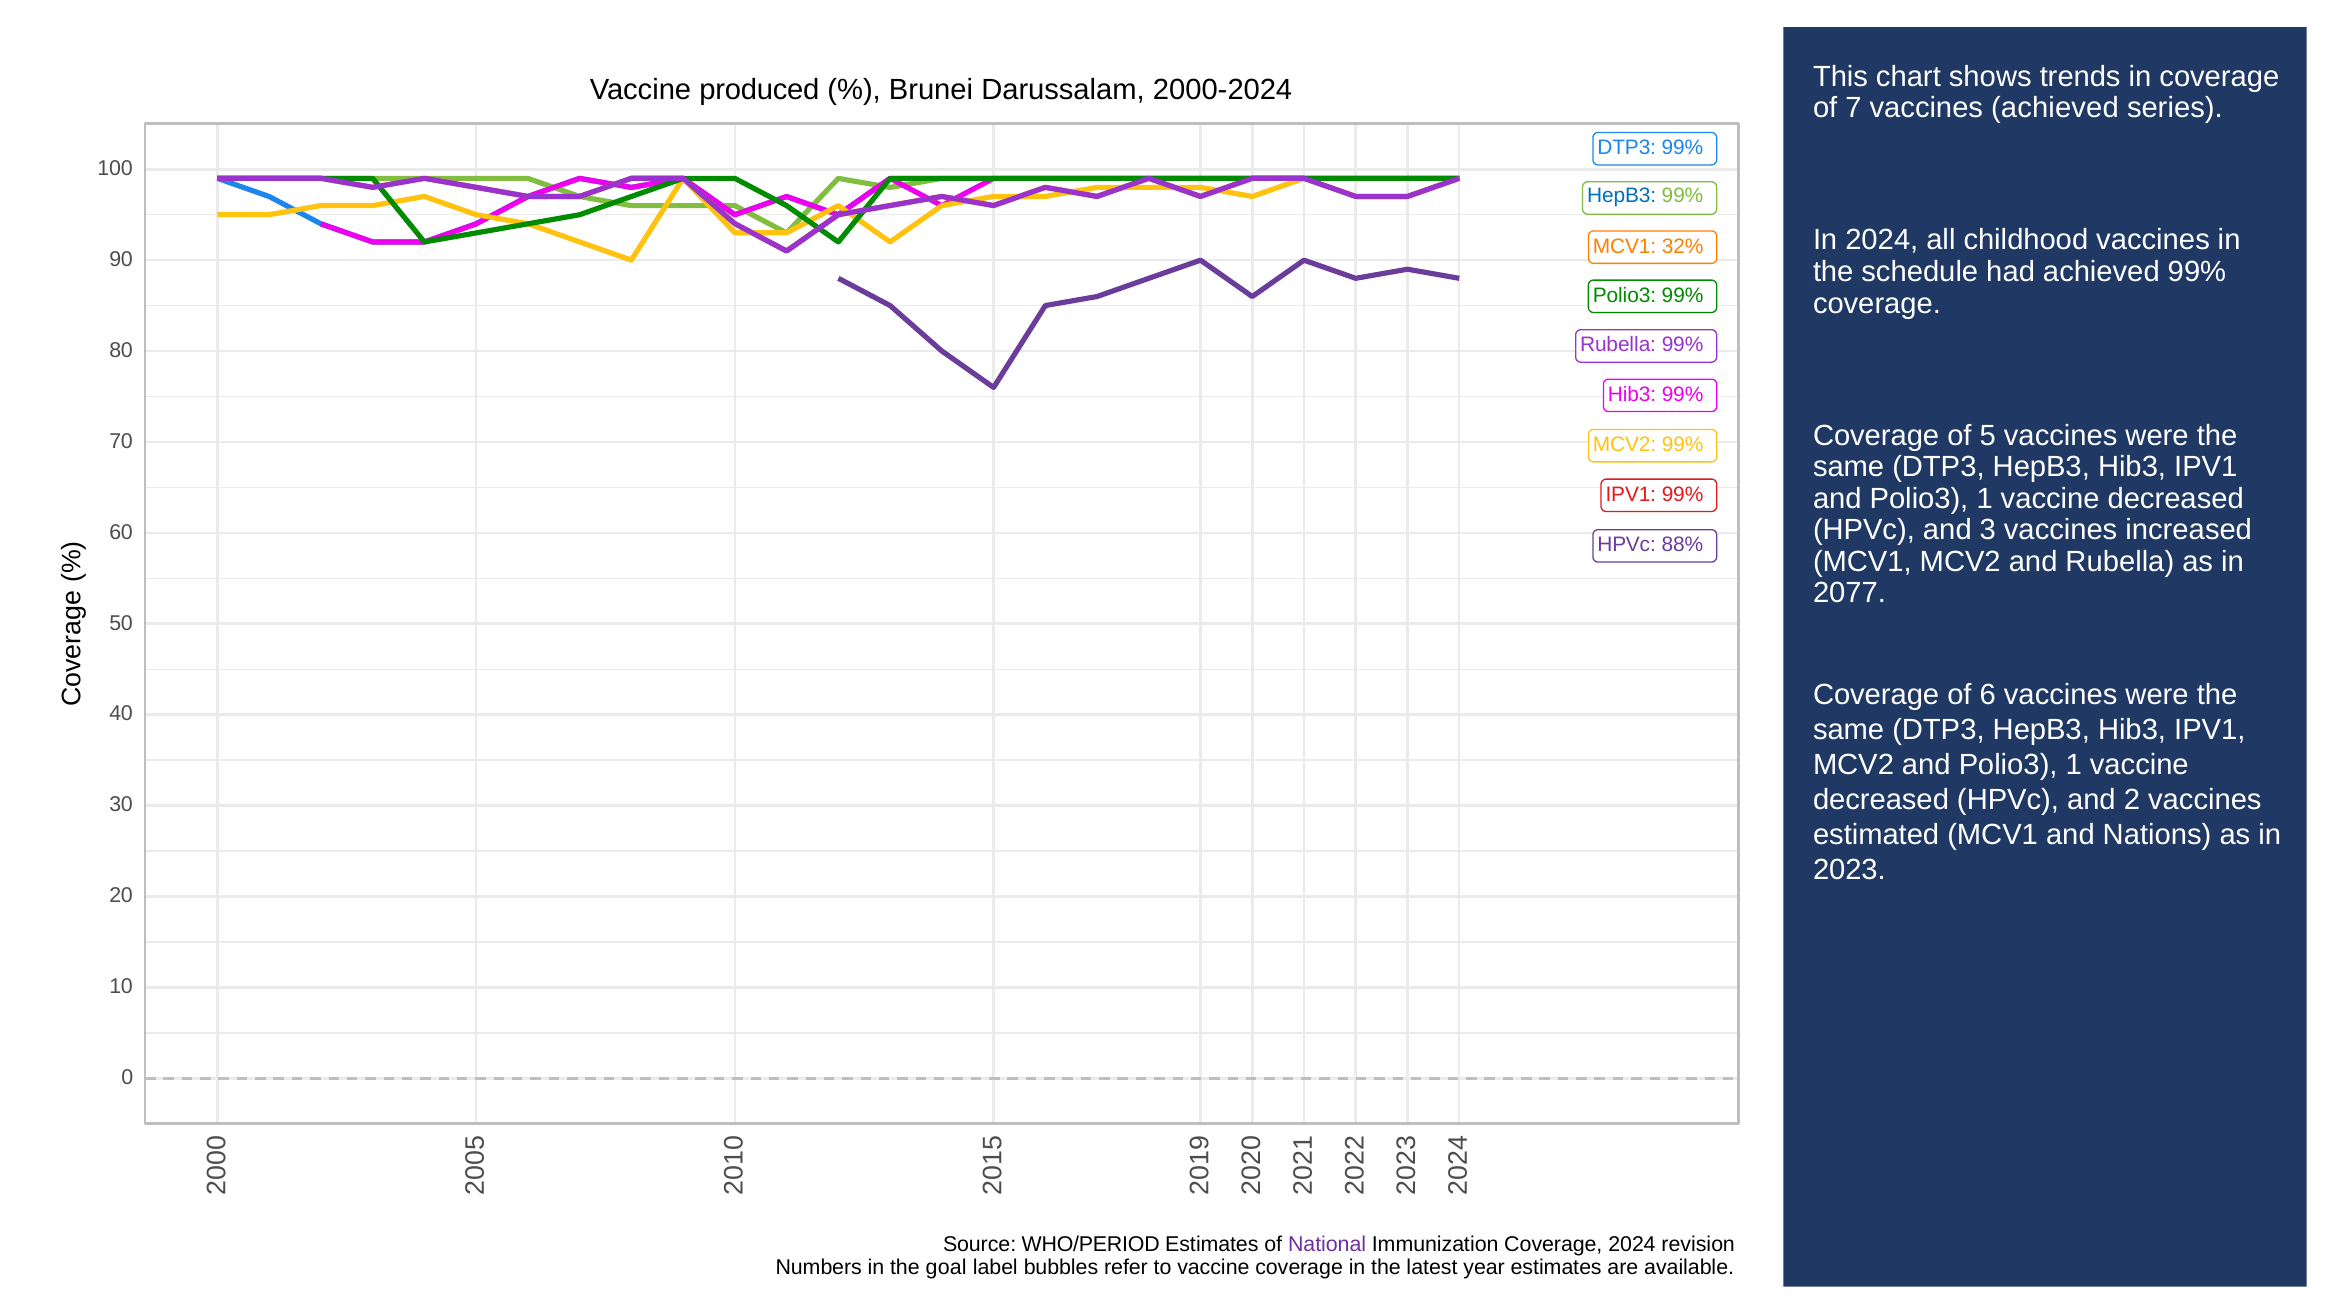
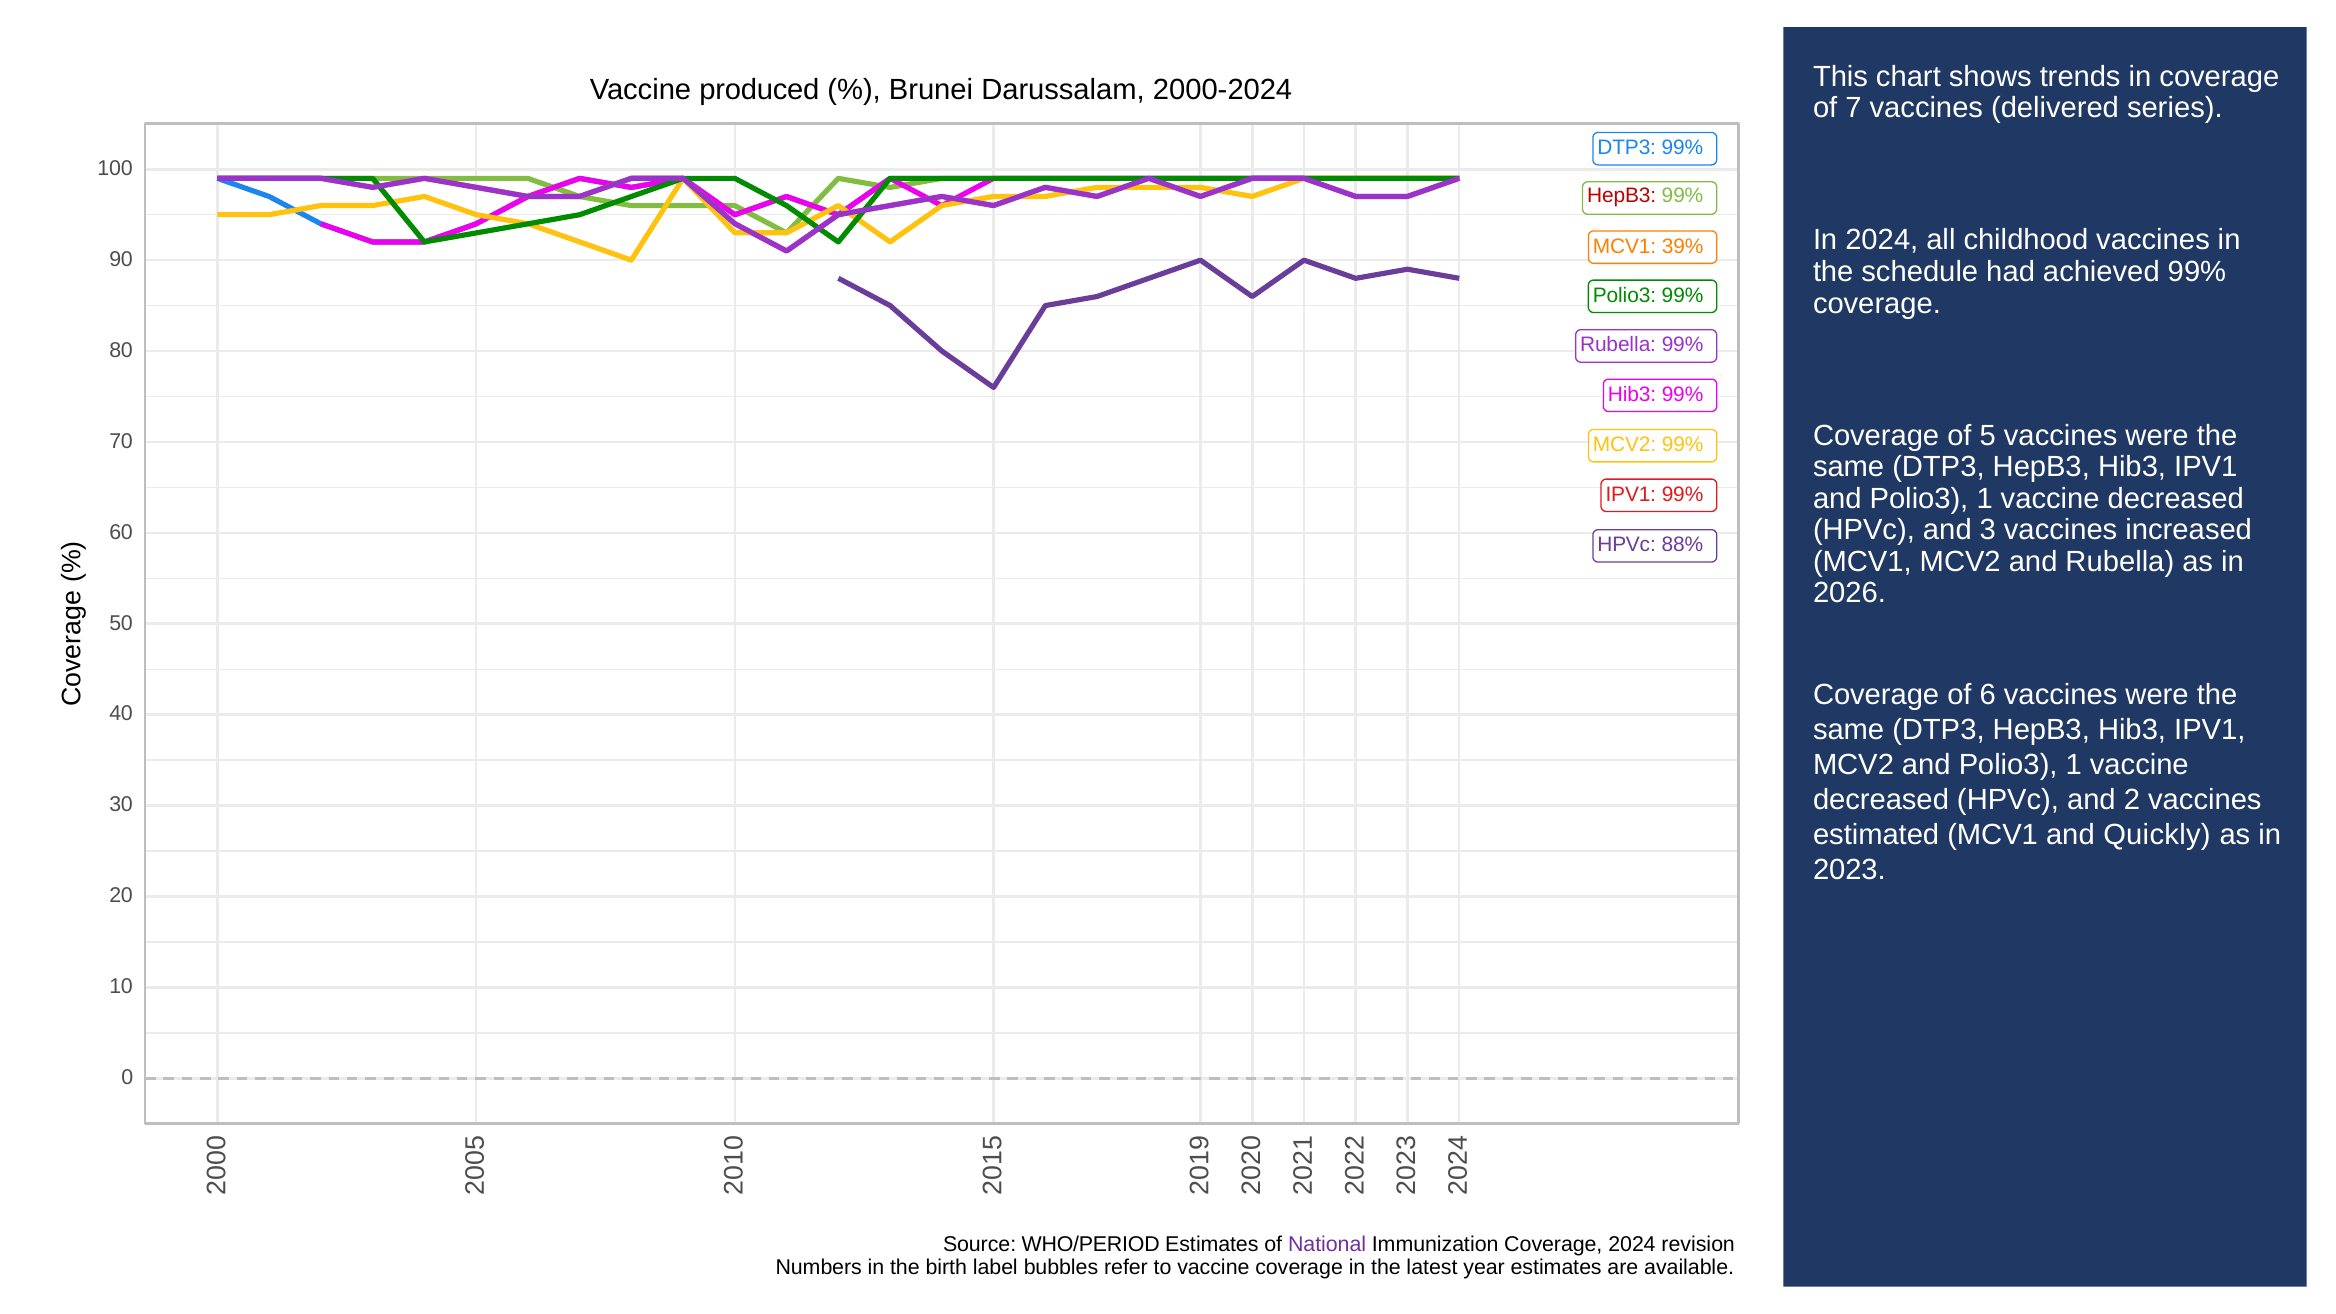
vaccines achieved: achieved -> delivered (2055, 108)
HepB3 colour: blue -> red (1622, 195)
32%: 32% -> 39% (1683, 246)
2077: 2077 -> 2026 (1849, 593)
Nations: Nations -> Quickly (2157, 835)
goal: goal -> birth (946, 1268)
